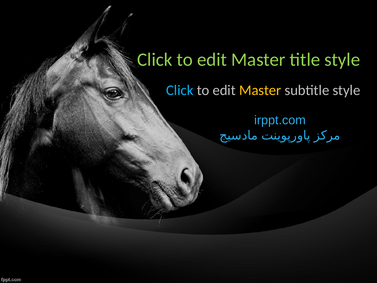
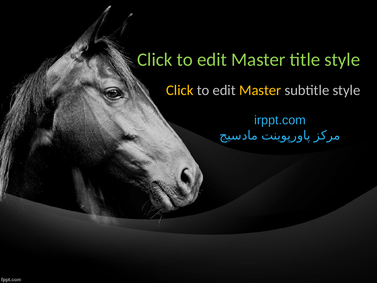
Click colour: light blue -> yellow (180, 90)
